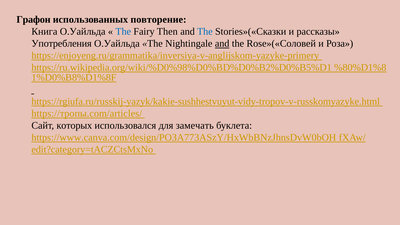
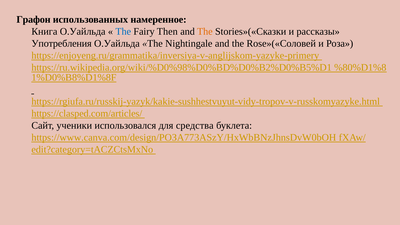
повторение: повторение -> намеренное (159, 20)
The colour: blue -> orange (205, 32)
and underline: present -> none (222, 44)
https://тропы.com/articles/: https://тропы.com/articles/ -> https://clasped.com/articles/ (87, 114)
которых: которых -> ученики (74, 126)
замечать: замечать -> средства (195, 126)
